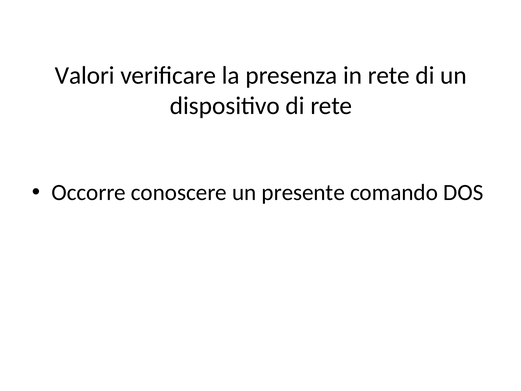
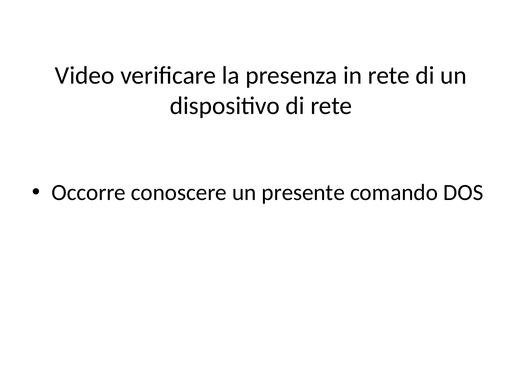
Valori: Valori -> Video (85, 75)
